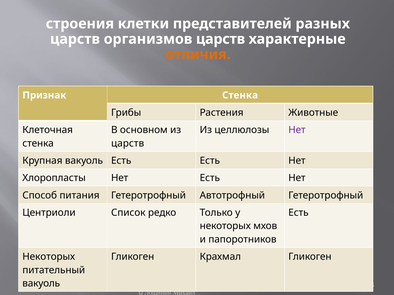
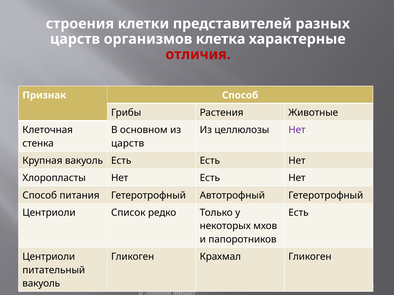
организмов царств: царств -> клетка (221, 39)
отличия colour: orange -> red (198, 54)
Признак Стенка: Стенка -> Способ (240, 95)
Некоторых: Некоторых -> Центриоли (49, 257)
